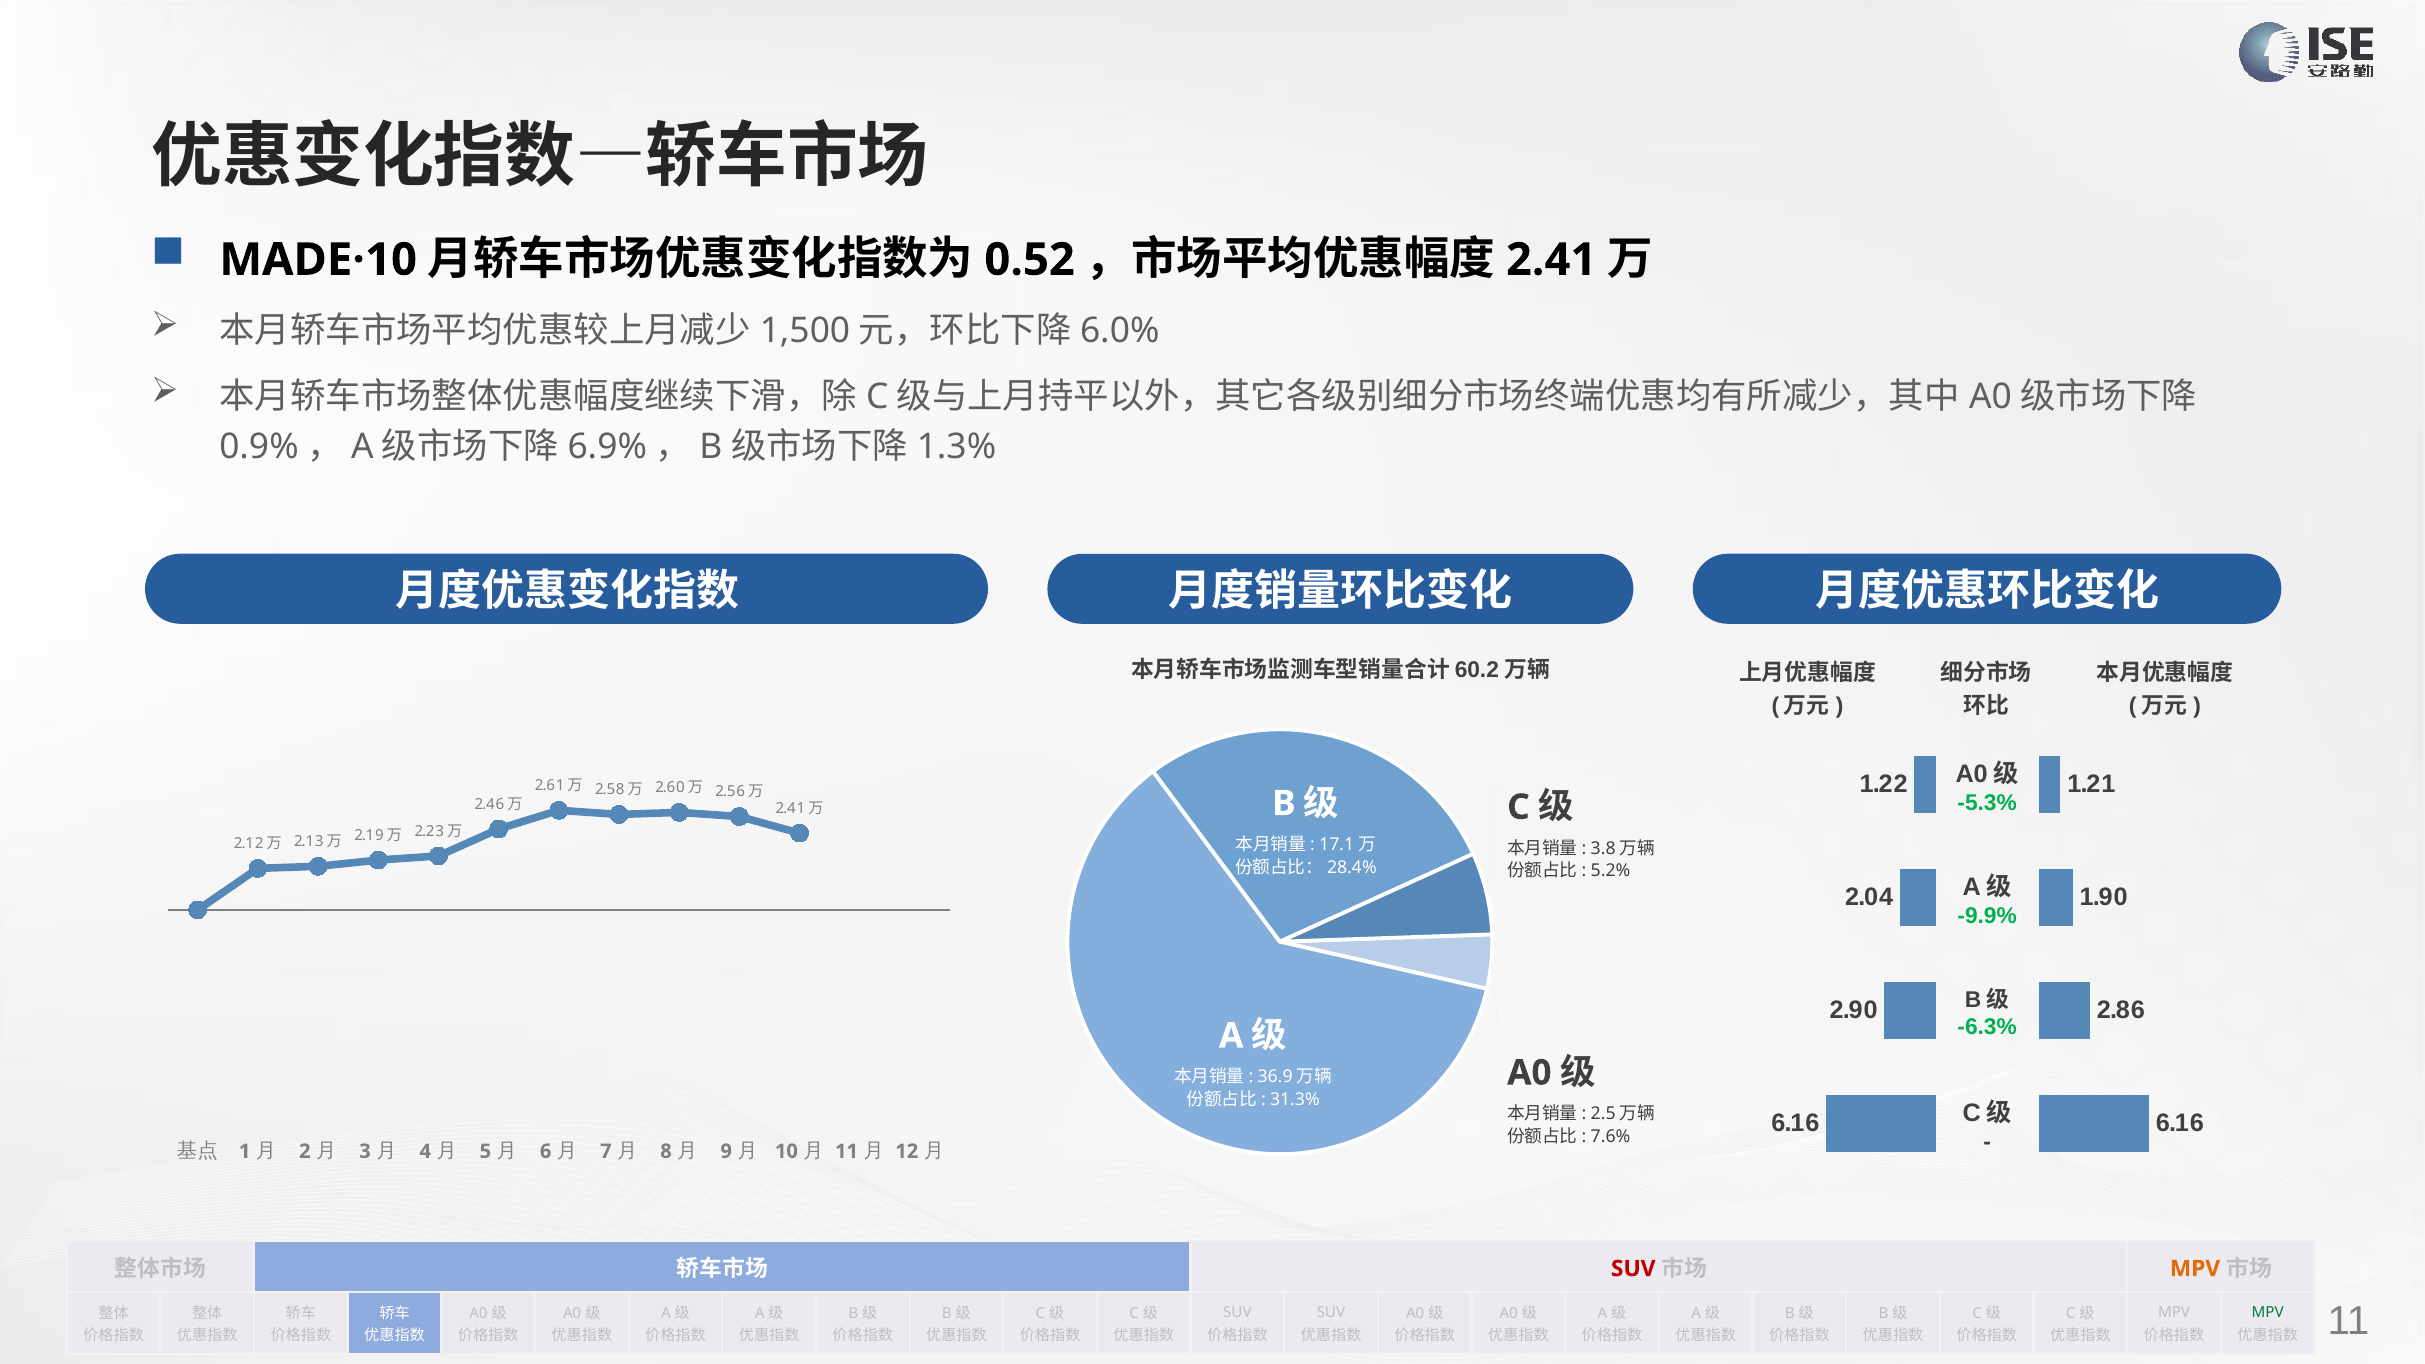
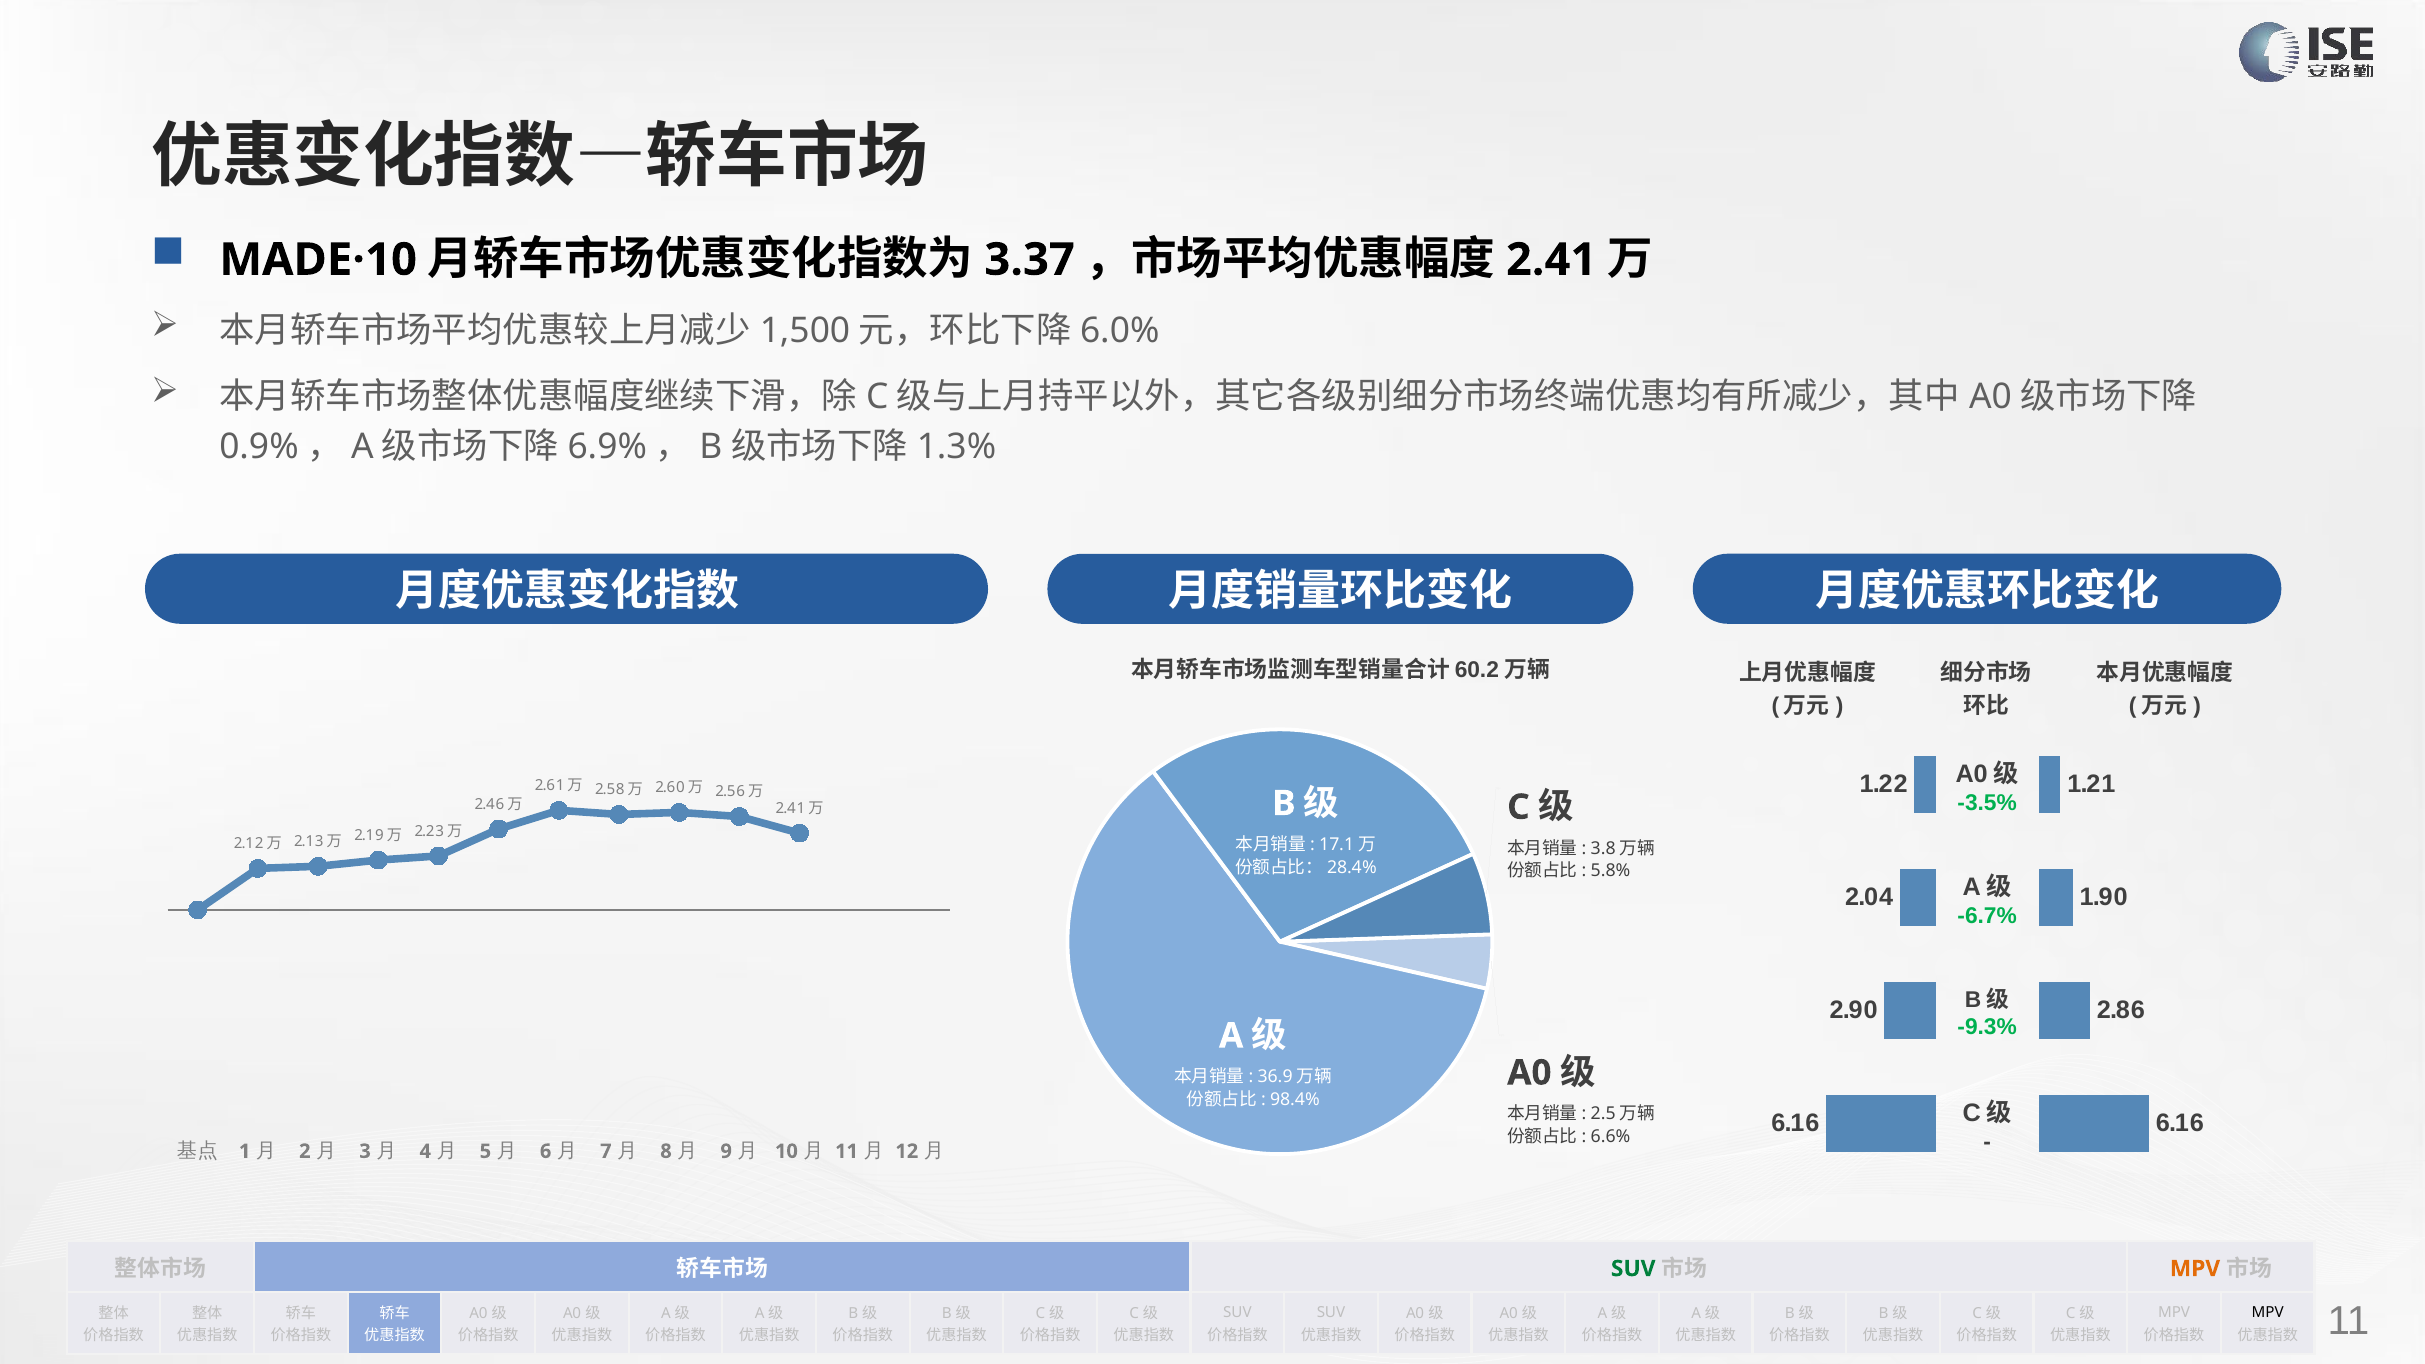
0.52: 0.52 -> 3.37 (1030, 260)
-5.3%: -5.3% -> -3.5% (1987, 803)
5.2%: 5.2% -> 5.8% (1611, 871)
-9.9%: -9.9% -> -6.7% (1987, 916)
-6.3%: -6.3% -> -9.3% (1987, 1027)
31.3%: 31.3% -> 98.4% (1295, 1100)
7.6%: 7.6% -> 6.6% (1611, 1137)
SUV colour: red -> green (1633, 1269)
MPV colour: green -> black (2268, 1313)
